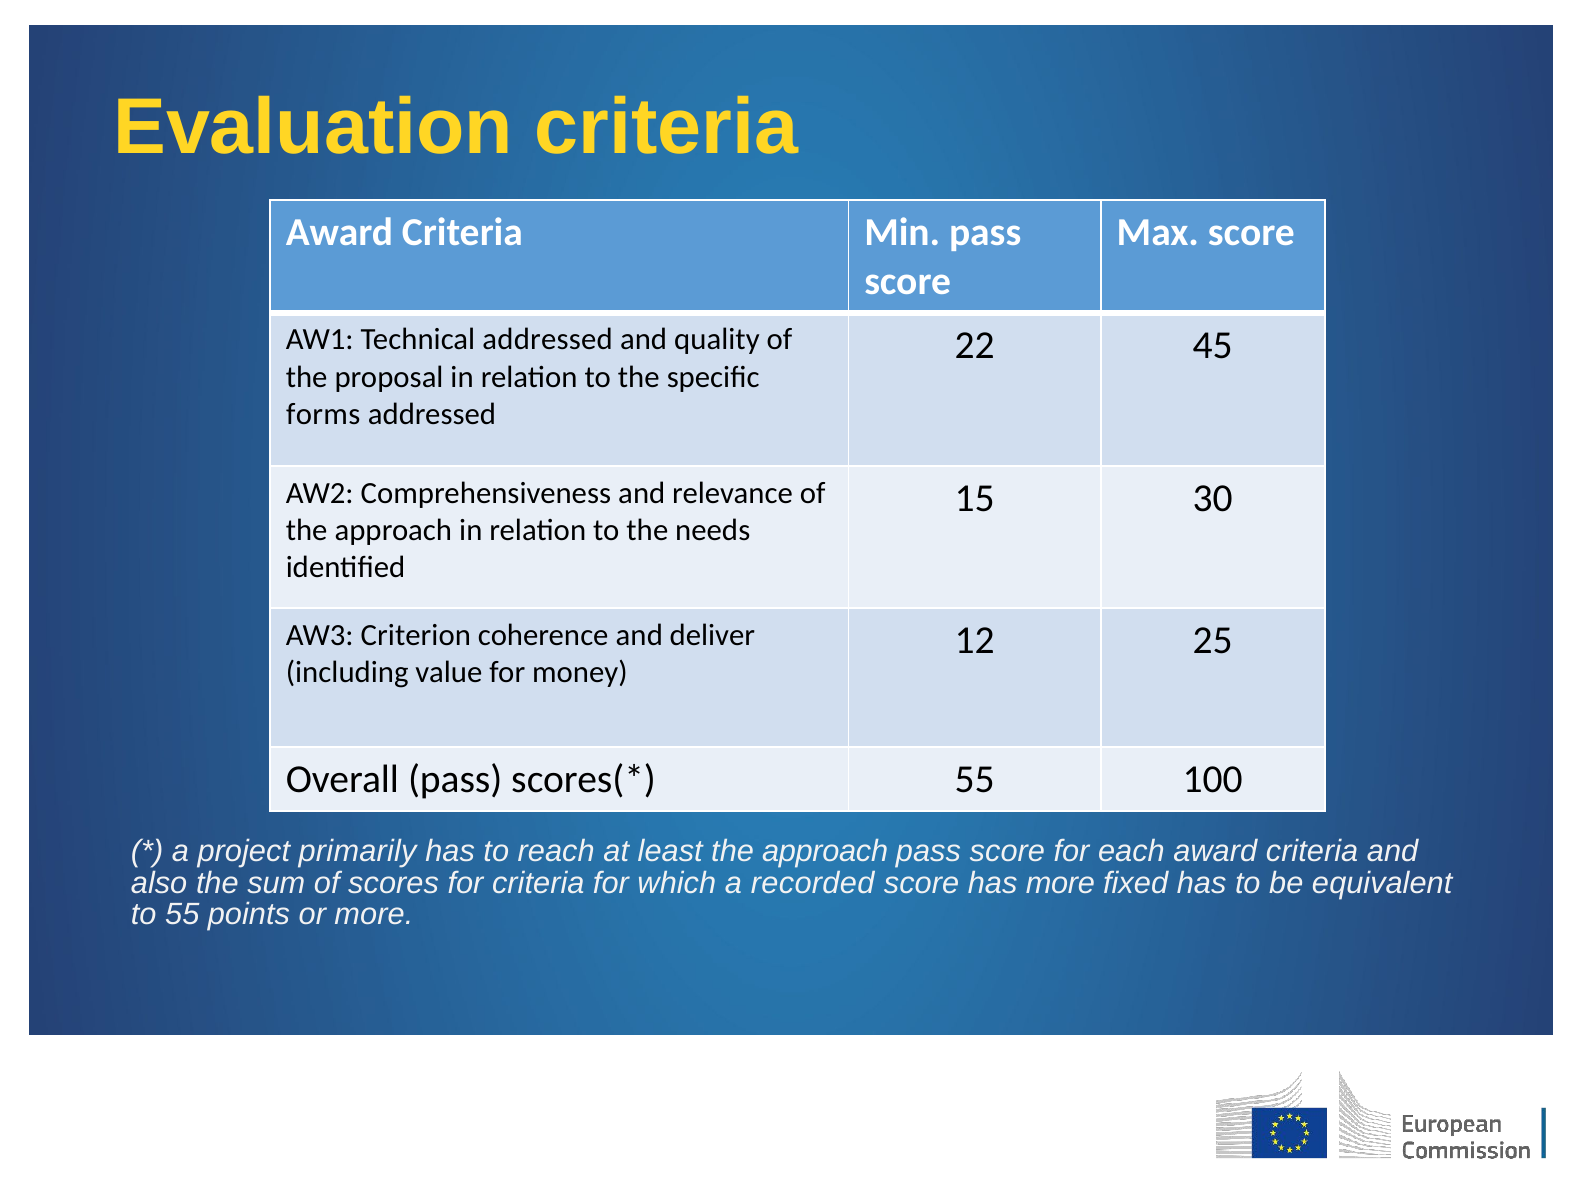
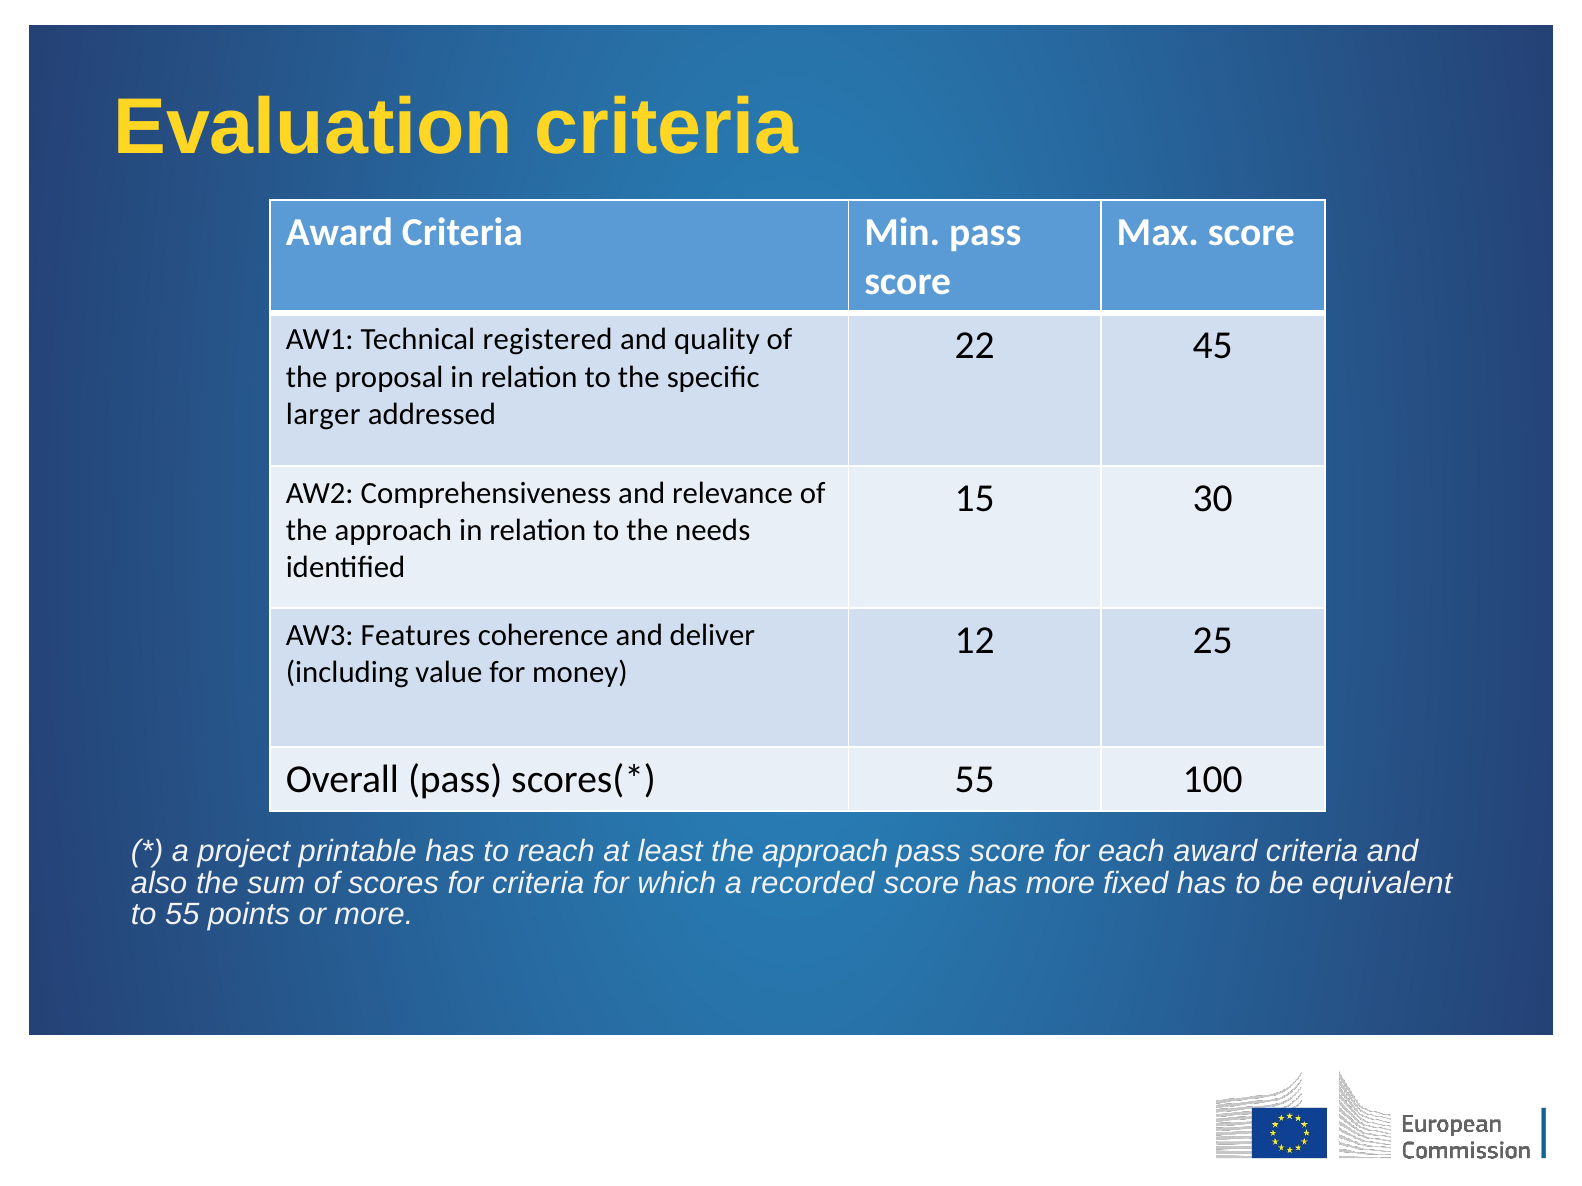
Technical addressed: addressed -> registered (548, 340)
forms: forms -> larger (323, 415)
Criterion: Criterion -> Features (416, 635)
primarily: primarily -> printable (358, 852)
